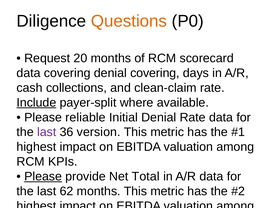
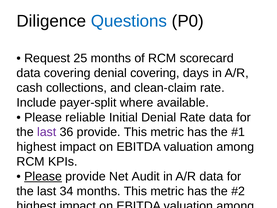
Questions colour: orange -> blue (129, 21)
20: 20 -> 25 (80, 58)
Include underline: present -> none (36, 102)
36 version: version -> provide (99, 132)
Total: Total -> Audit (146, 176)
62: 62 -> 34 (67, 191)
